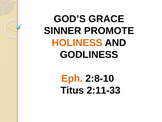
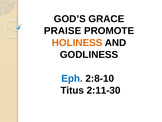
SINNER: SINNER -> PRAISE (63, 31)
Eph colour: orange -> blue (72, 78)
2:11-33: 2:11-33 -> 2:11-30 (104, 90)
